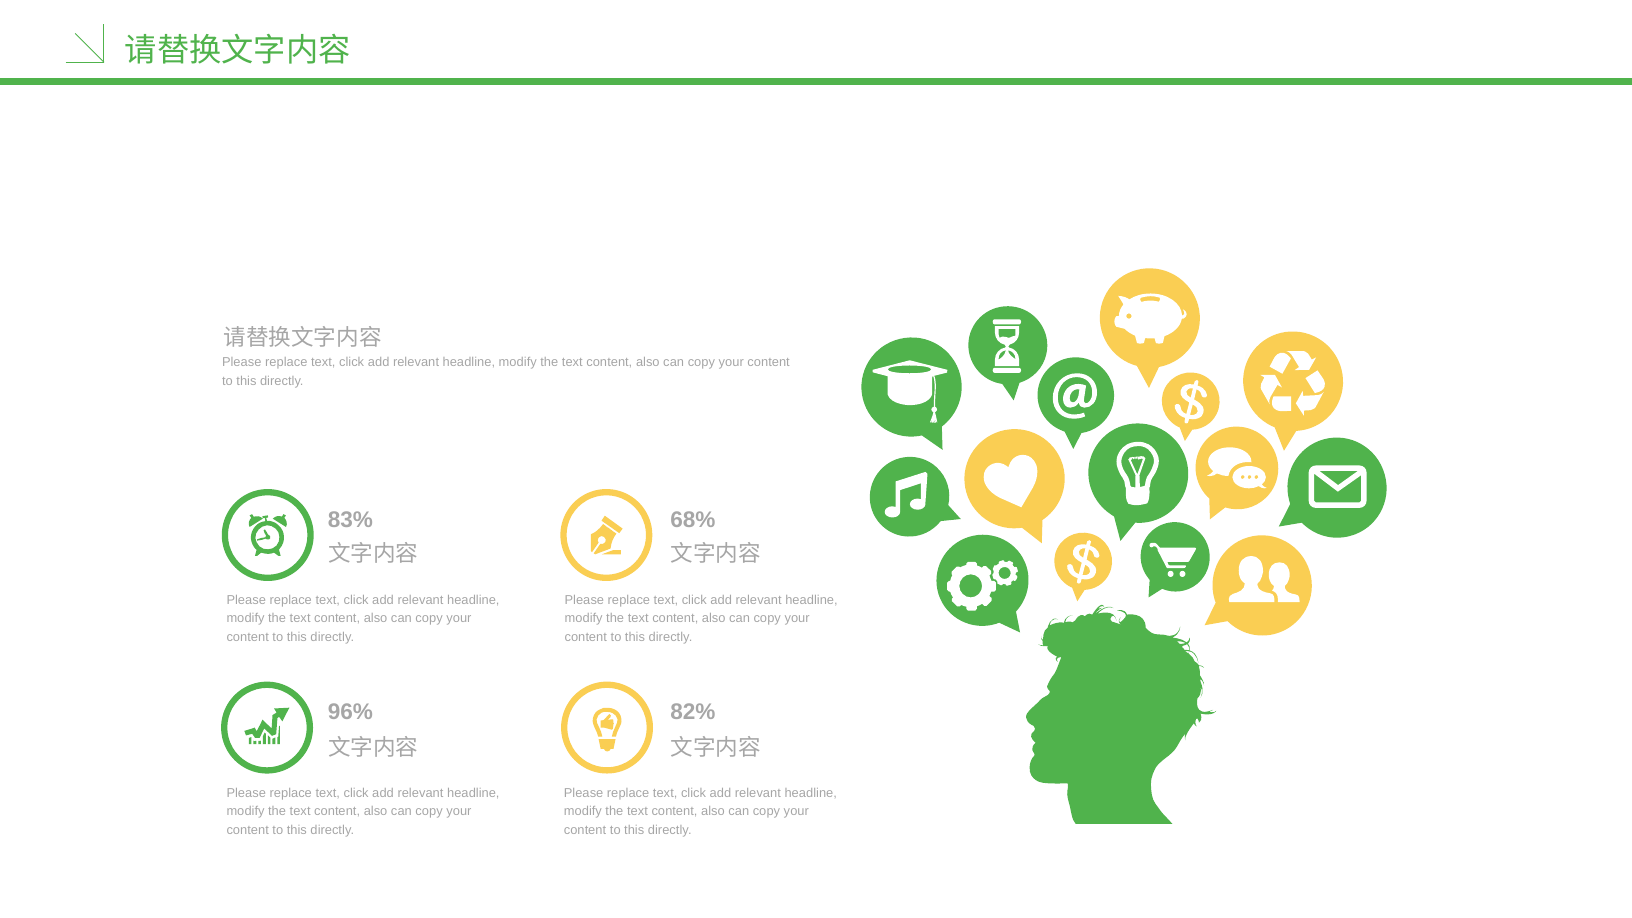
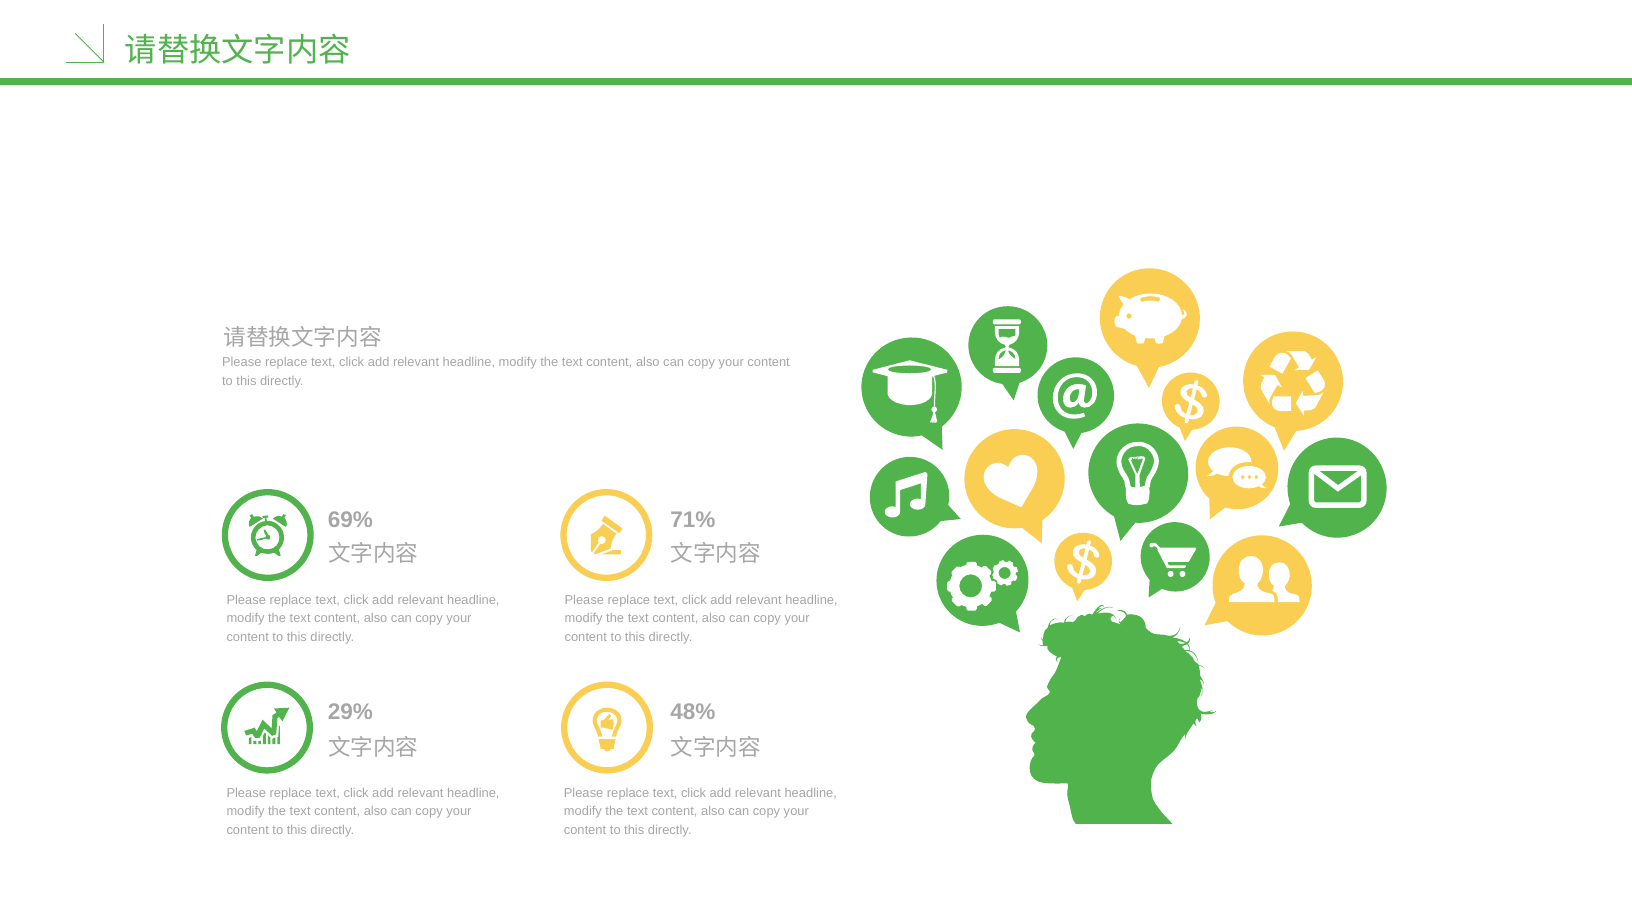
83%: 83% -> 69% (350, 520)
68%: 68% -> 71% (693, 520)
96%: 96% -> 29% (350, 712)
82%: 82% -> 48% (693, 712)
